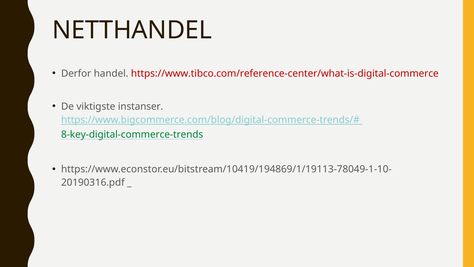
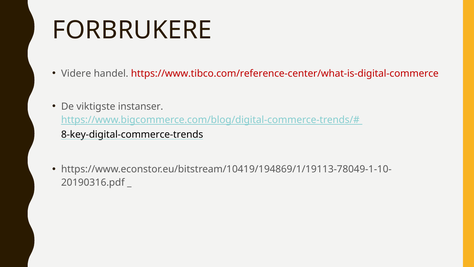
NETTHANDEL: NETTHANDEL -> FORBRUKERE (132, 30)
Derfor: Derfor -> Videre (76, 73)
8-key-digital-commerce-trends colour: green -> black (132, 135)
